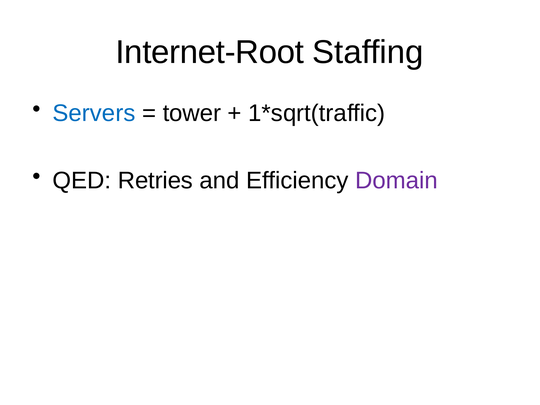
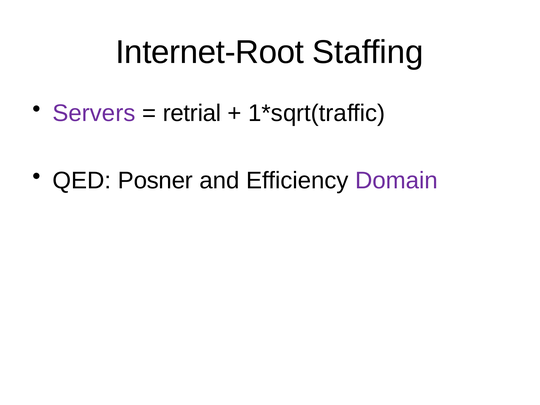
Servers colour: blue -> purple (94, 113)
tower: tower -> retrial (192, 113)
Retries: Retries -> Posner (155, 181)
